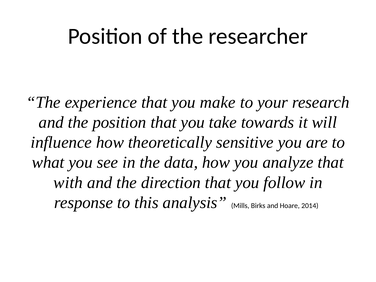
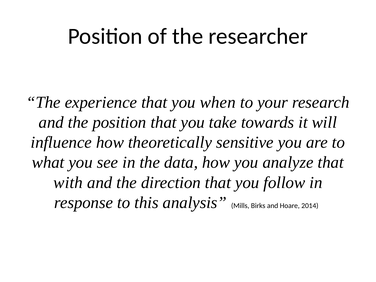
make: make -> when (218, 102)
